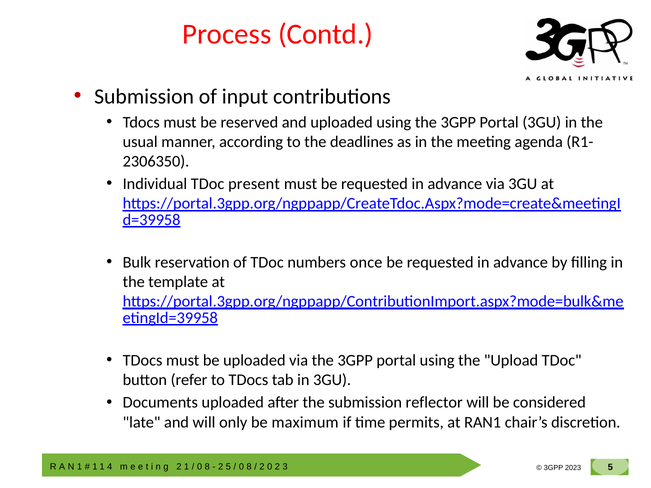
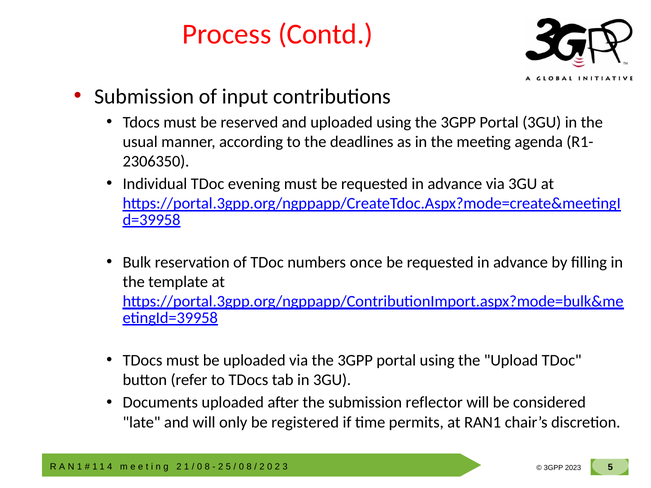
present: present -> evening (254, 184)
maximum: maximum -> registered (305, 422)
